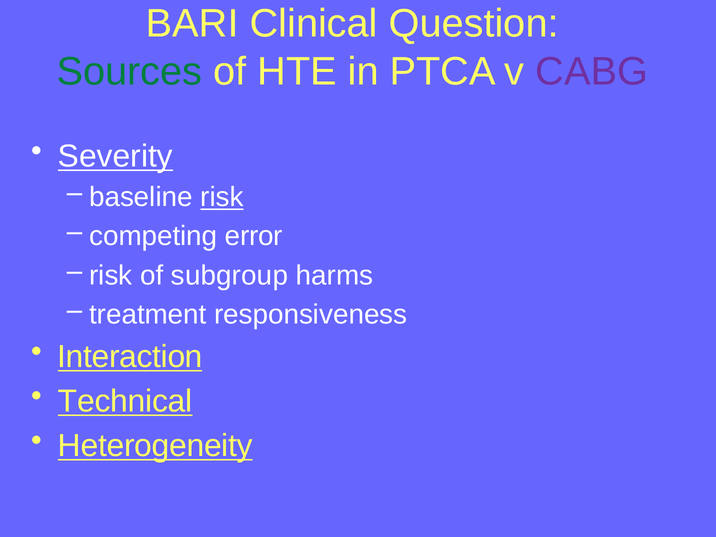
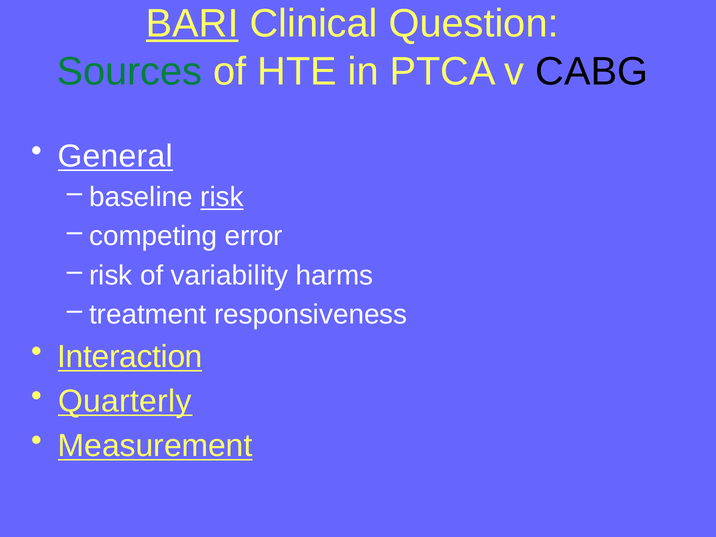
BARI underline: none -> present (192, 24)
CABG colour: purple -> black (592, 71)
Severity: Severity -> General (115, 156)
subgroup: subgroup -> variability (230, 275)
Technical: Technical -> Quarterly (125, 401)
Heterogeneity: Heterogeneity -> Measurement (155, 446)
